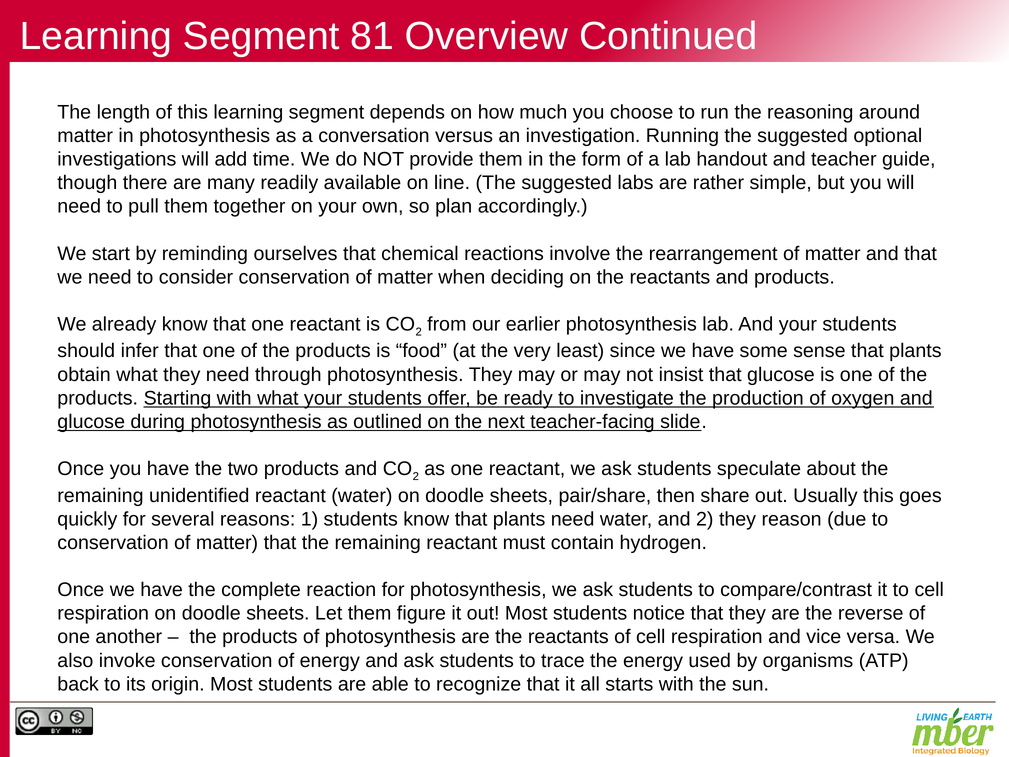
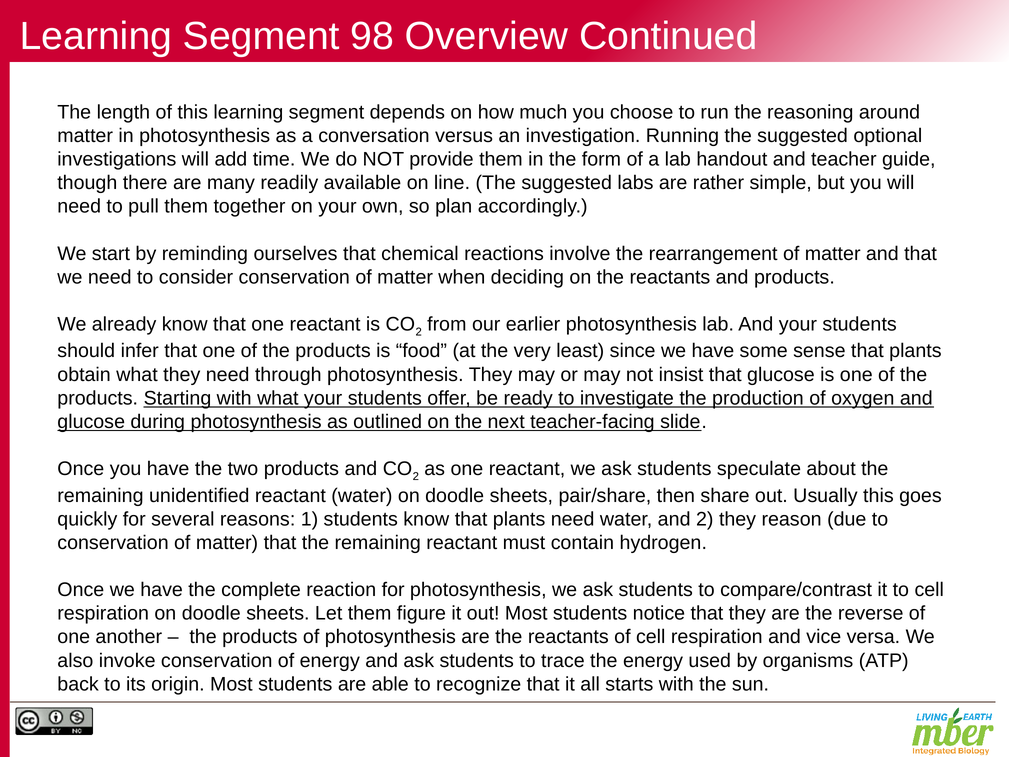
81: 81 -> 98 (372, 36)
